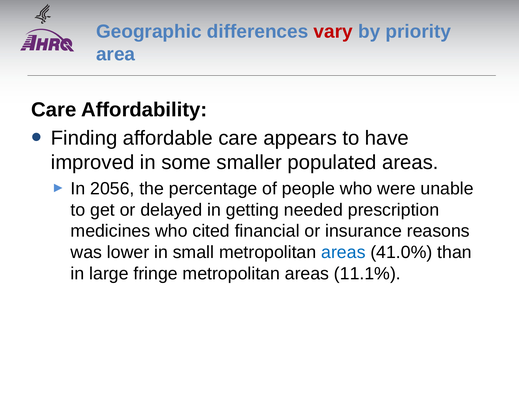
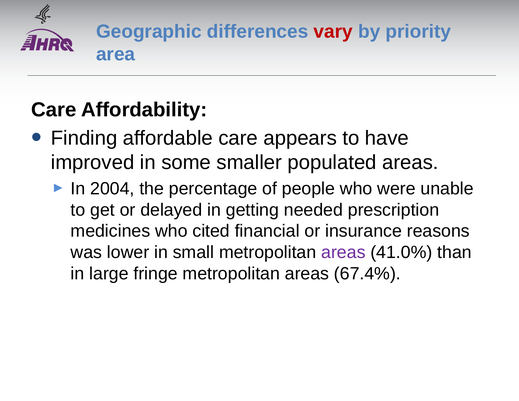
2056: 2056 -> 2004 (112, 189)
areas colour: blue -> purple (343, 252)
11.1%: 11.1% -> 67.4% (367, 274)
